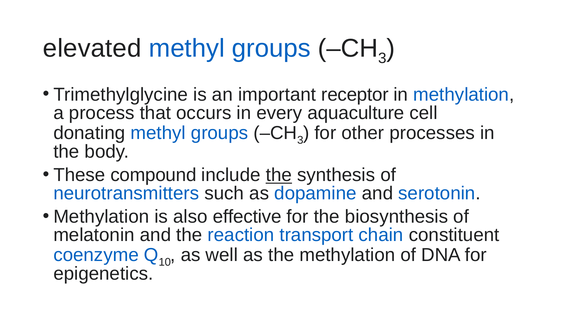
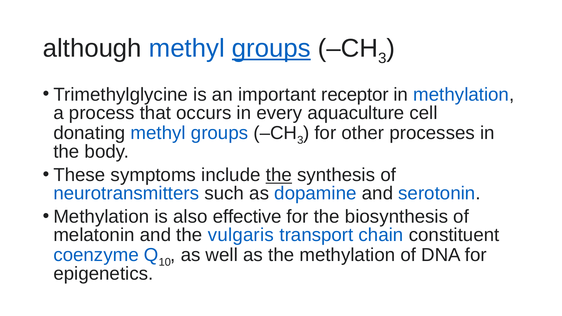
elevated: elevated -> although (92, 48)
groups underline: none -> present (271, 48)
compound: compound -> symptoms (153, 175)
reaction: reaction -> vulgaris (241, 235)
